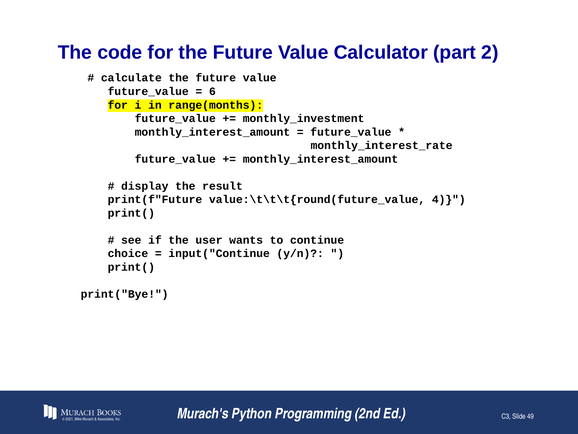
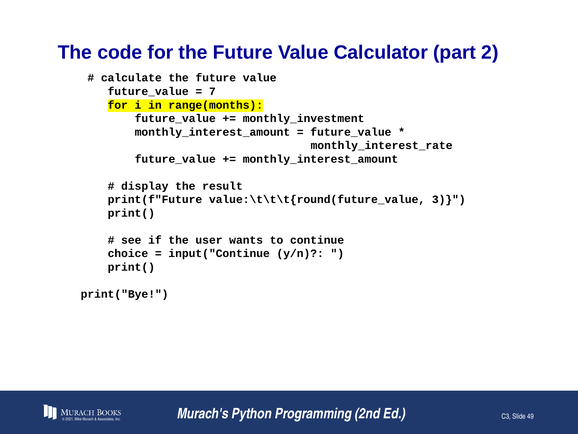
6: 6 -> 7 (212, 91)
4: 4 -> 3 (449, 199)
